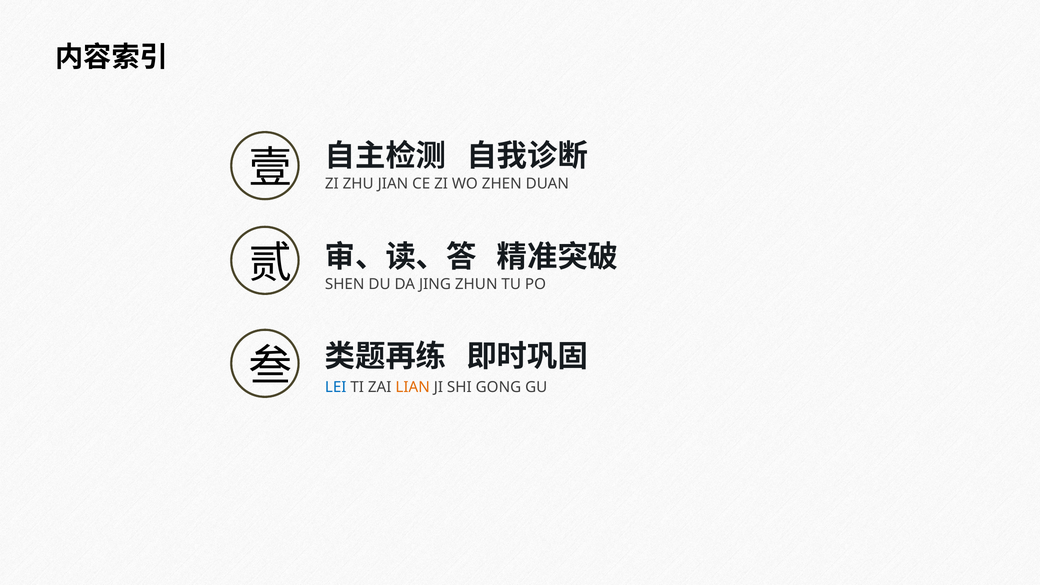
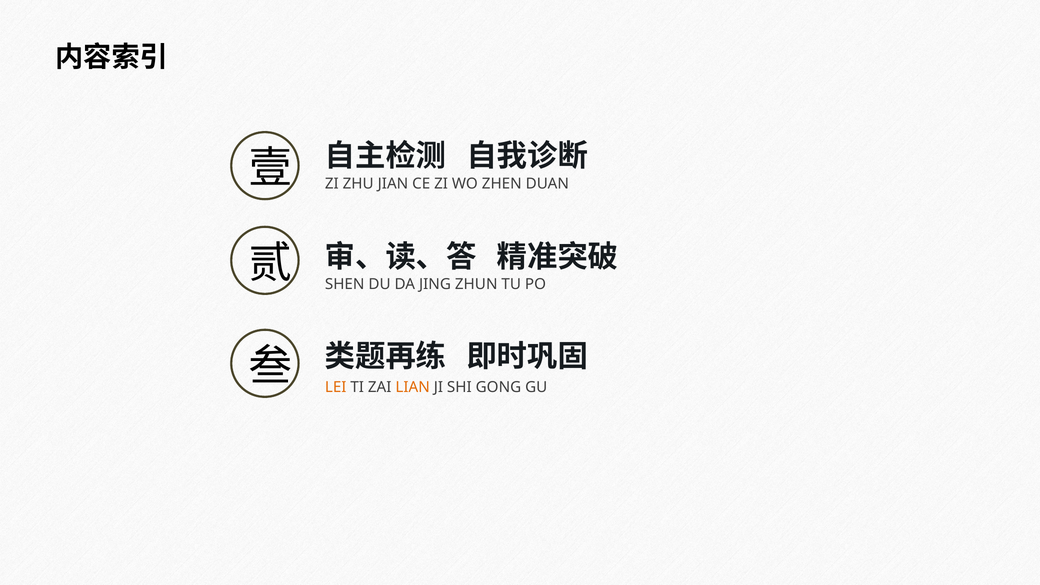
LEI colour: blue -> orange (336, 388)
